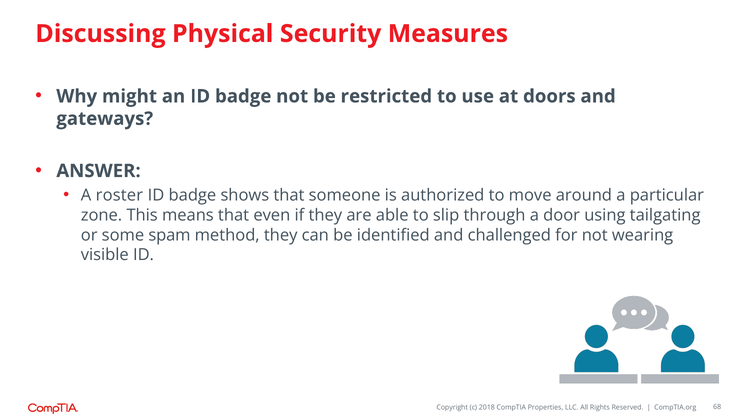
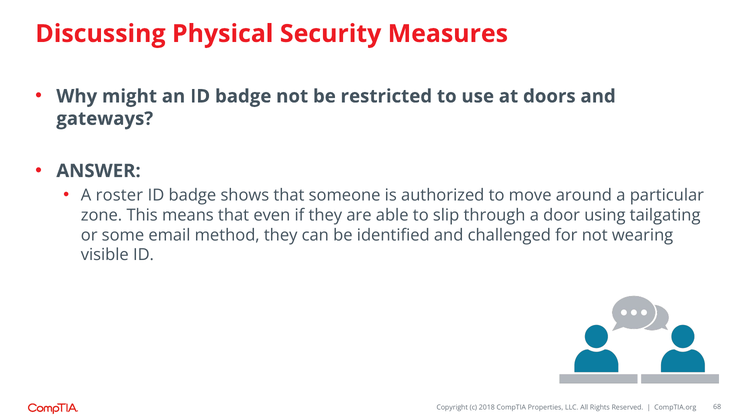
spam: spam -> email (169, 235)
